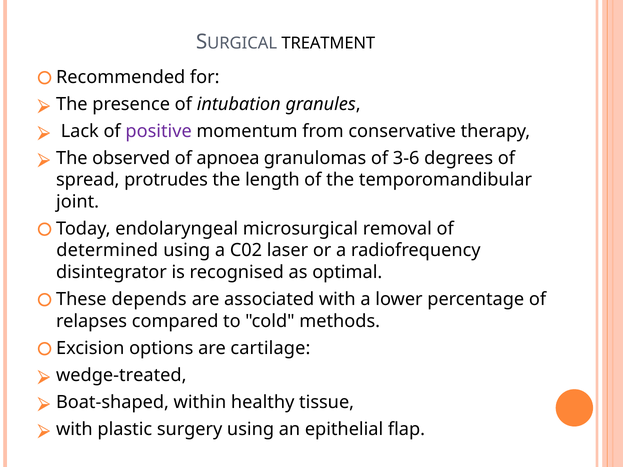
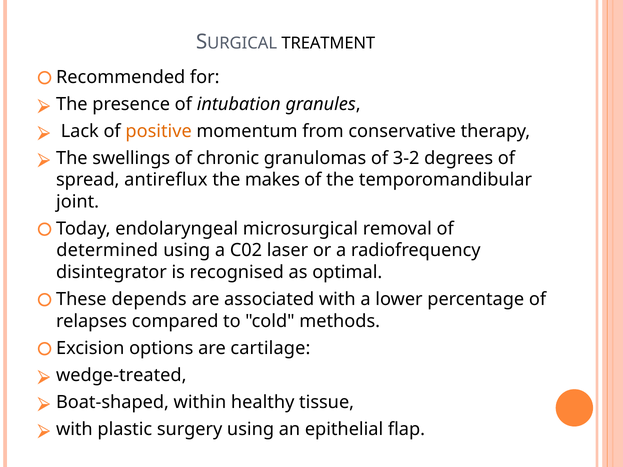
positive colour: purple -> orange (159, 131)
observed: observed -> swellings (131, 158)
apnoea: apnoea -> chronic (228, 158)
3-6: 3-6 -> 3-2 (406, 158)
protrudes: protrudes -> antireflux (166, 180)
length: length -> makes (272, 180)
